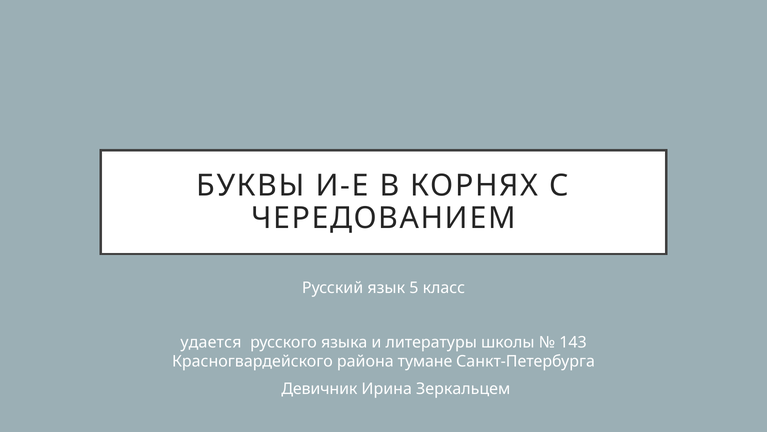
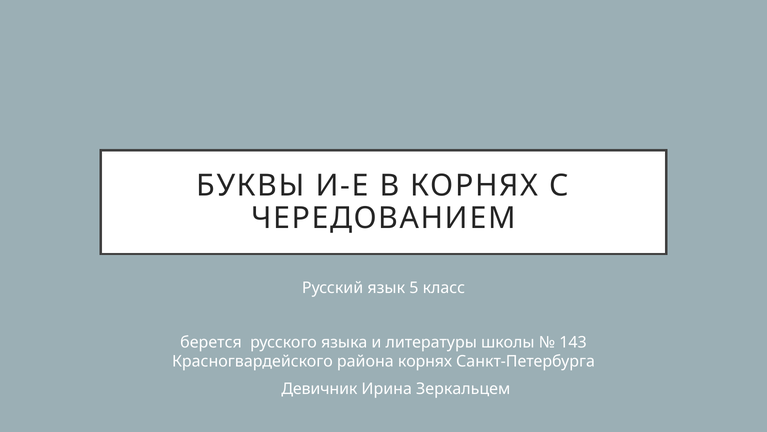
удается: удается -> берется (211, 342)
района тумане: тумане -> корнях (425, 361)
